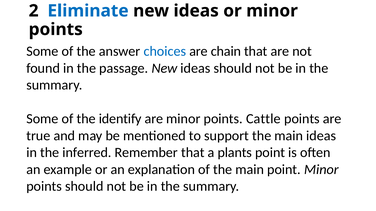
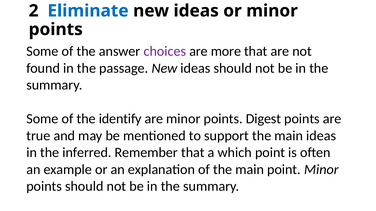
choices colour: blue -> purple (165, 51)
chain: chain -> more (226, 51)
Cattle: Cattle -> Digest (264, 119)
plants: plants -> which (235, 153)
